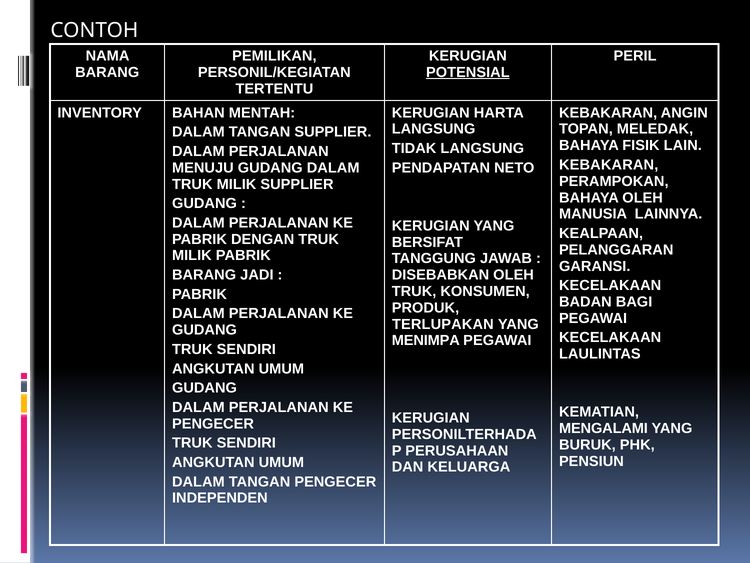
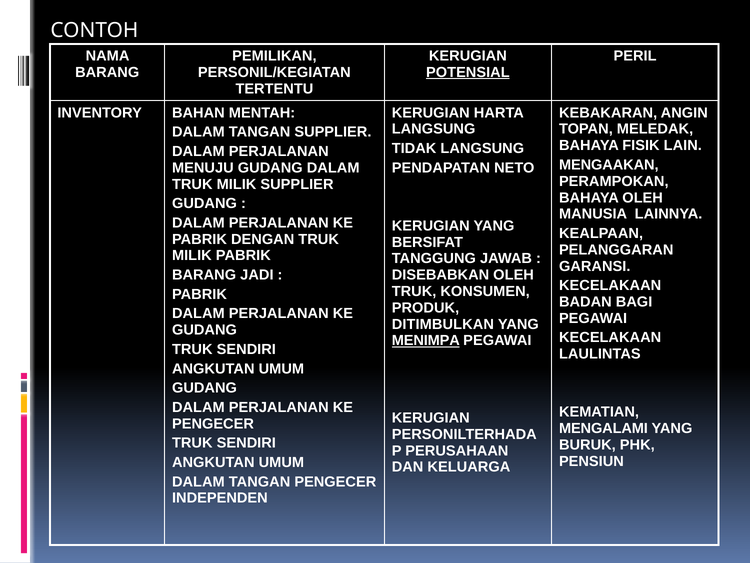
KEBAKARAN: KEBAKARAN -> MENGAAKAN (609, 165)
TERLUPAKAN: TERLUPAKAN -> DITIMBULKAN (443, 324)
MENIMPA underline: none -> present (426, 340)
